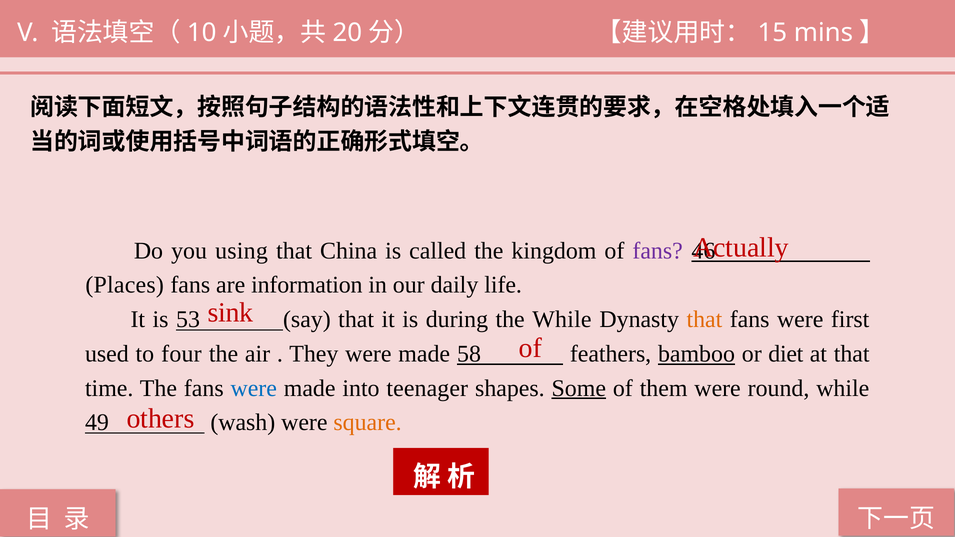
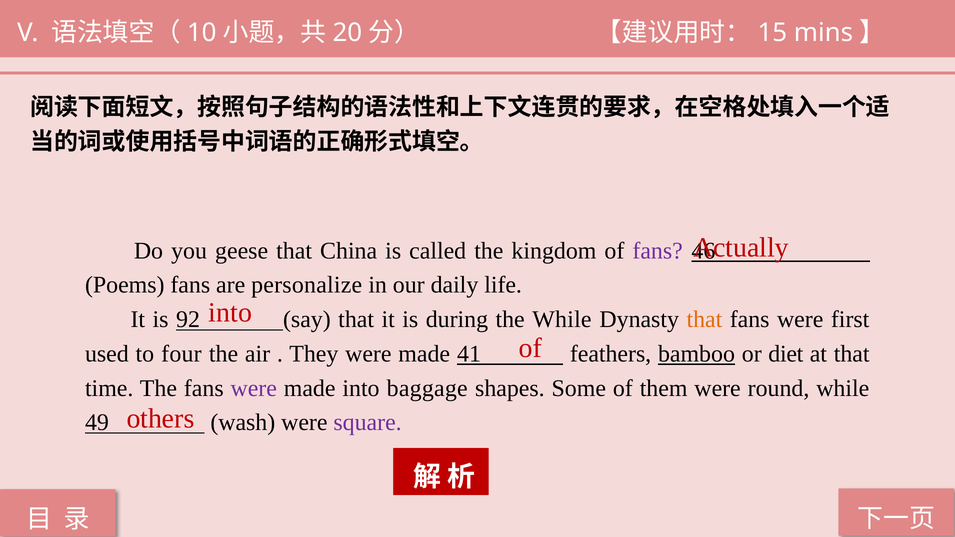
using: using -> geese (242, 251)
Places: Places -> Poems (125, 285)
information: information -> personalize (307, 285)
sink: sink -> into (230, 313)
53: 53 -> 92 (188, 320)
58: 58 -> 41 (469, 354)
were colour: blue -> purple (254, 388)
teenager: teenager -> baggage (427, 388)
Some underline: present -> none (579, 388)
square colour: orange -> purple (368, 423)
